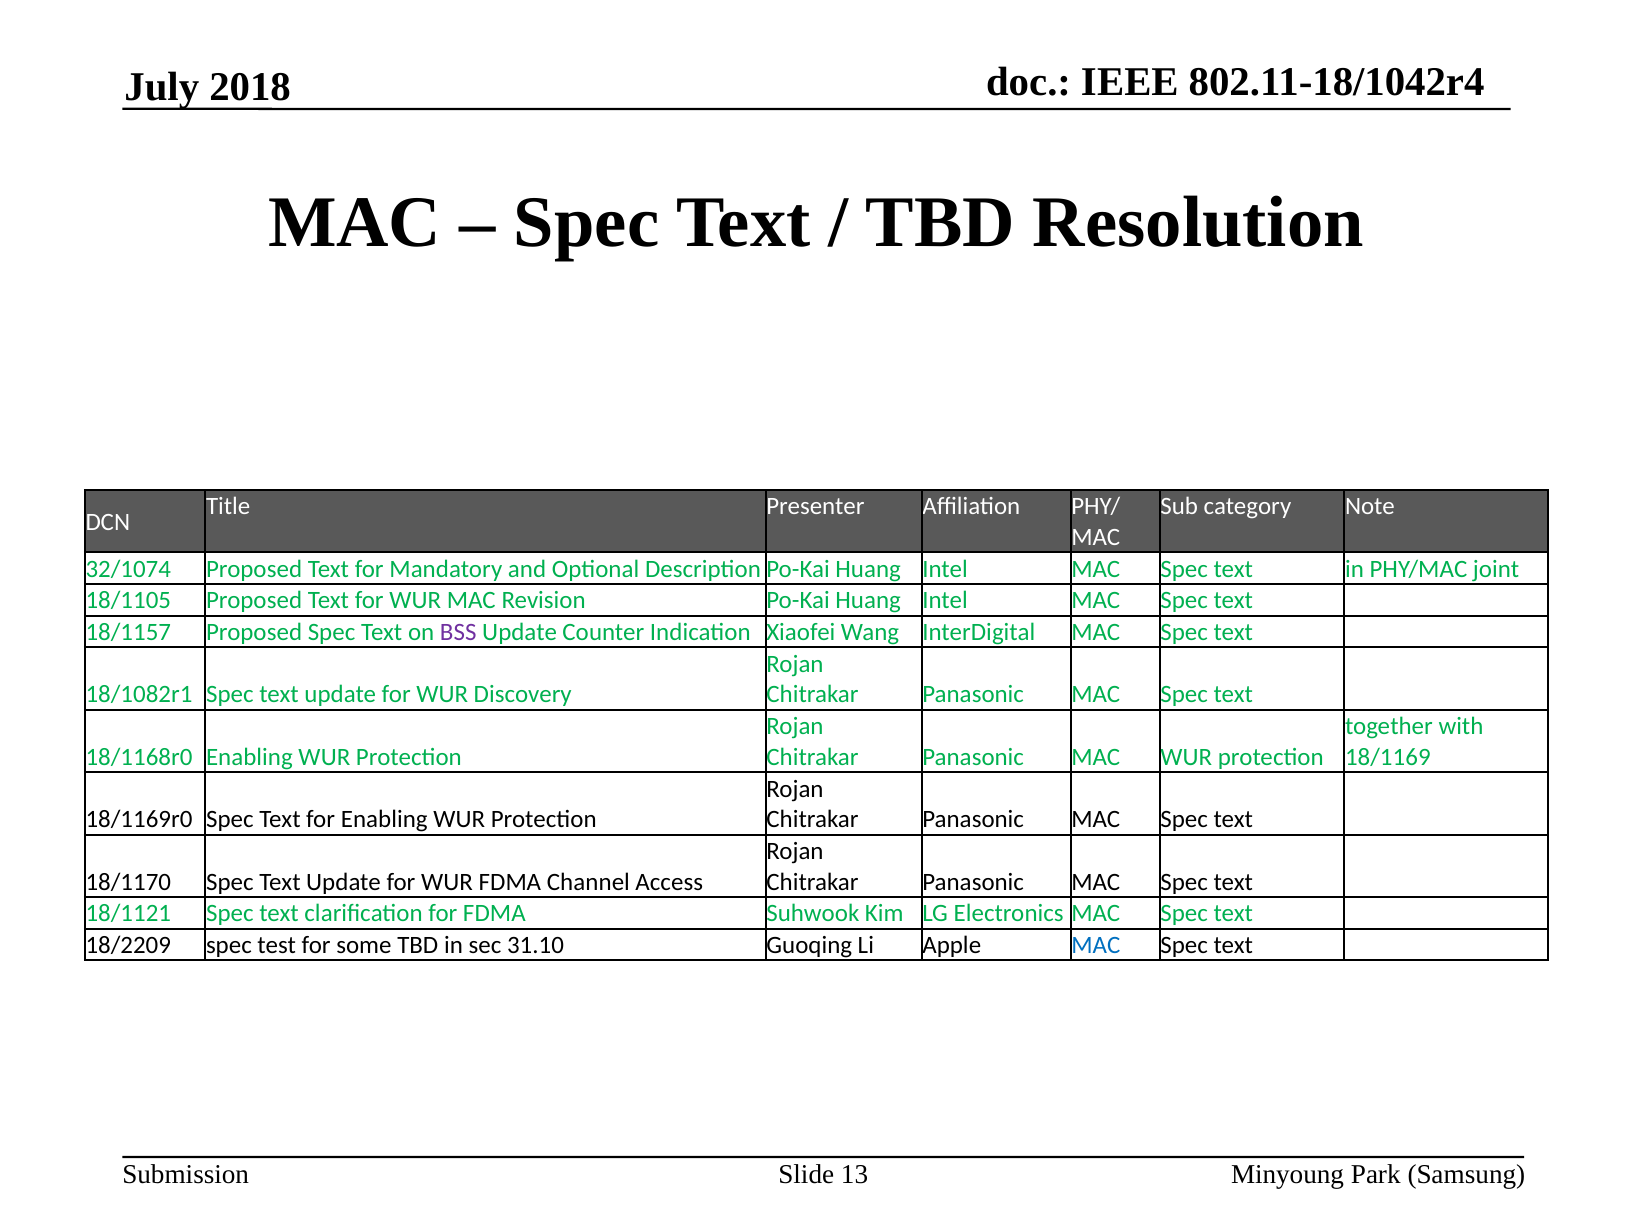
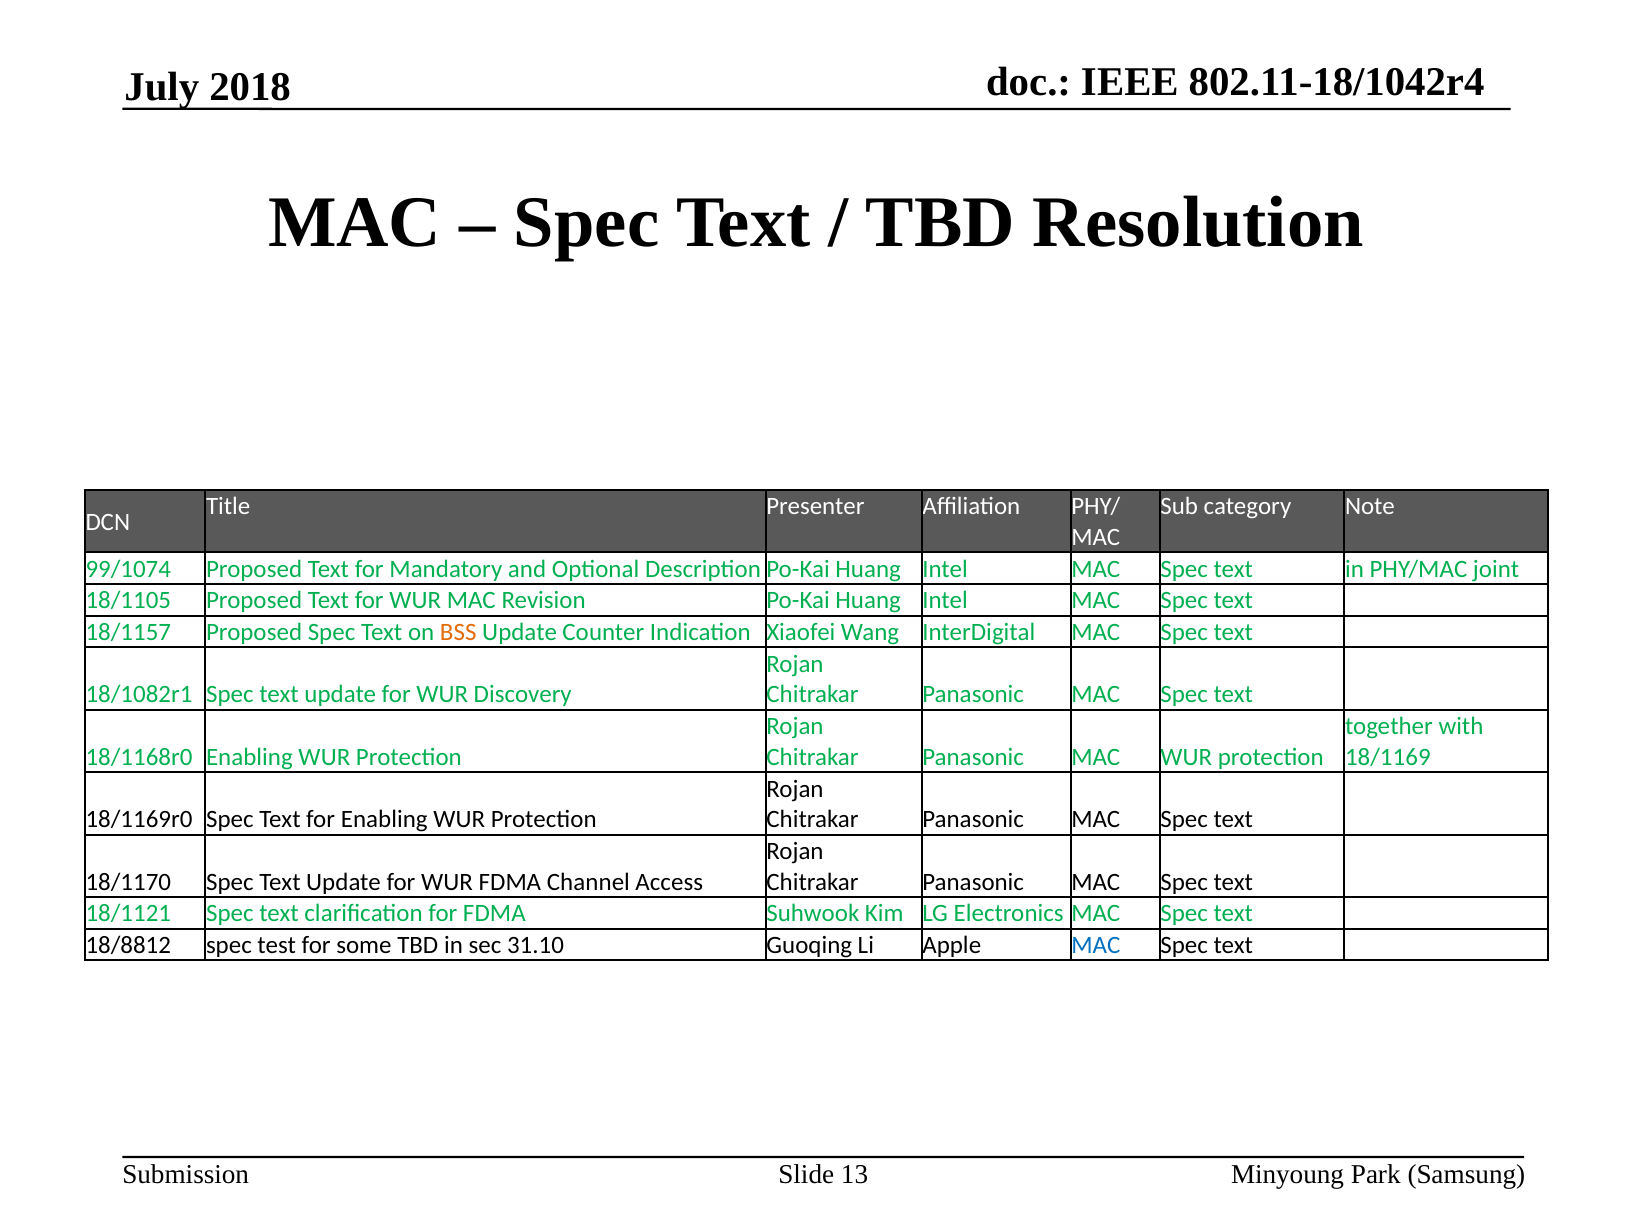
32/1074: 32/1074 -> 99/1074 (128, 569)
BSS colour: purple -> orange (458, 632)
18/2209: 18/2209 -> 18/8812 (128, 945)
